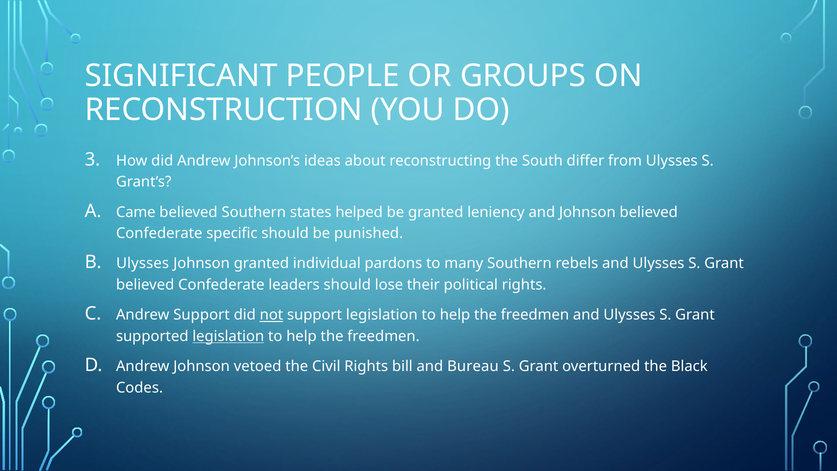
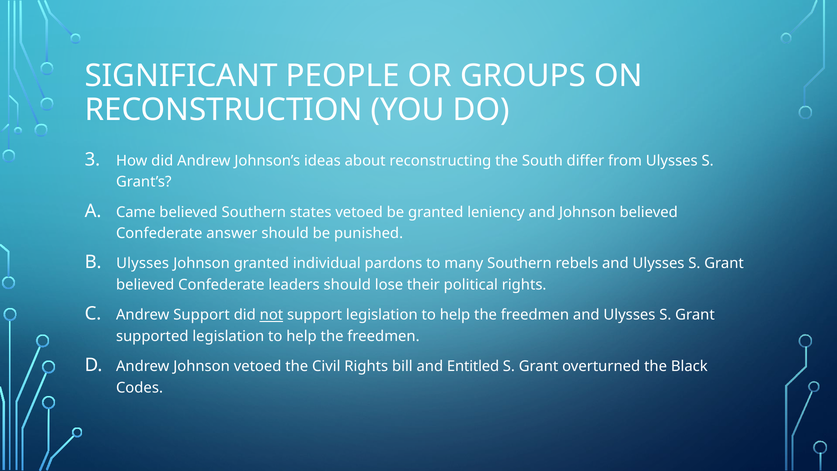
states helped: helped -> vetoed (359, 212)
specific: specific -> answer (232, 233)
legislation underline: present -> none (228, 336)
Bureau: Bureau -> Entitled (473, 366)
